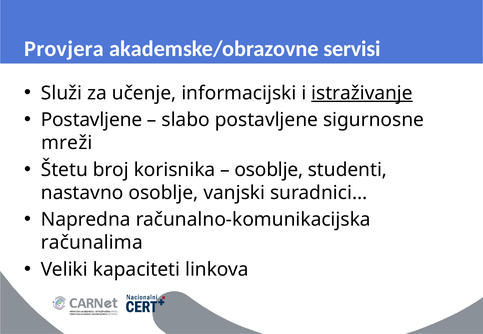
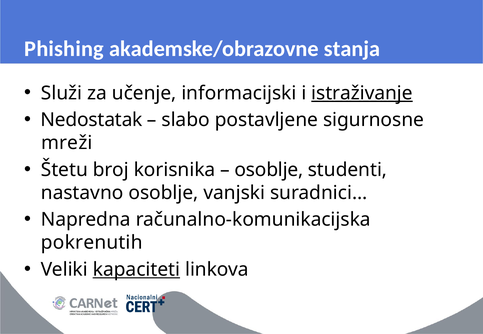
Provjera: Provjera -> Phishing (64, 49)
servisi: servisi -> stanja (352, 49)
Postavljene: Postavljene -> Nedostatak (92, 120)
računalima: računalima -> pokrenutih (92, 243)
kapaciteti underline: none -> present (136, 270)
